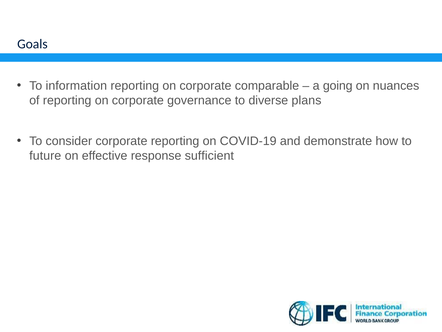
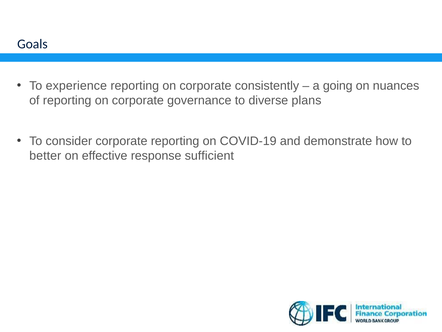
information: information -> experience (76, 86)
comparable: comparable -> consistently (267, 86)
future: future -> better (45, 156)
